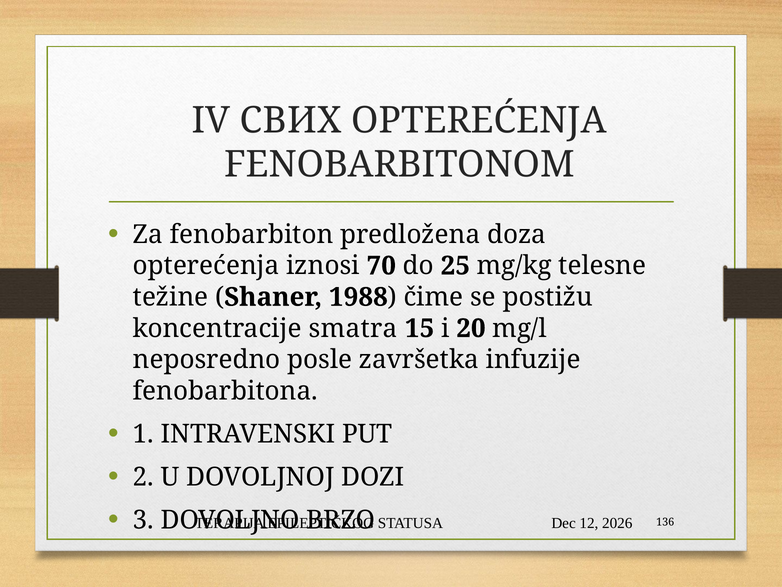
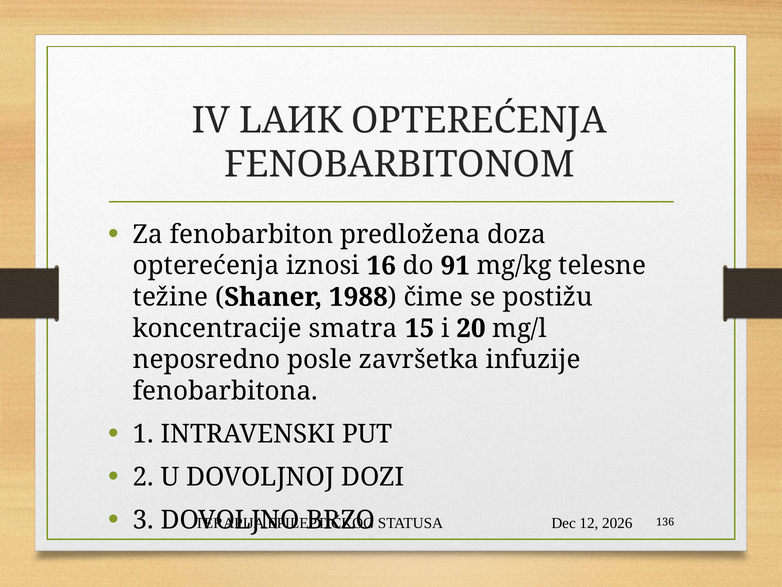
СВИХ: СВИХ -> LAИК (291, 120)
70: 70 -> 16 (381, 266)
25: 25 -> 91 (455, 266)
